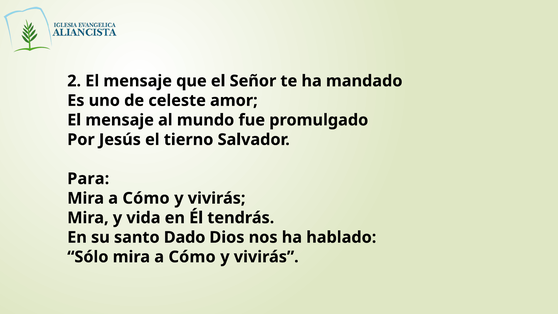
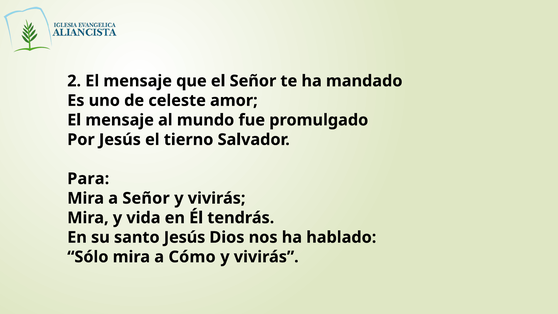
Cómo: Cómo -> Señor (146, 198)
santo Dado: Dado -> Jesús (185, 237)
